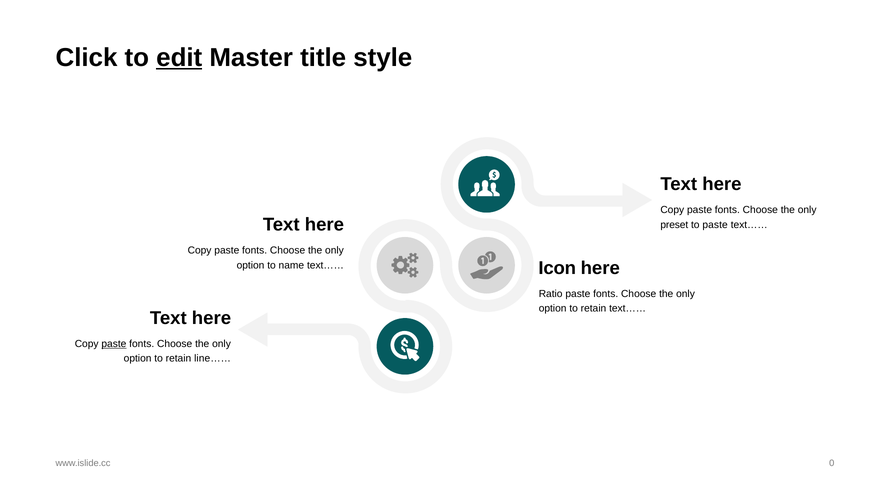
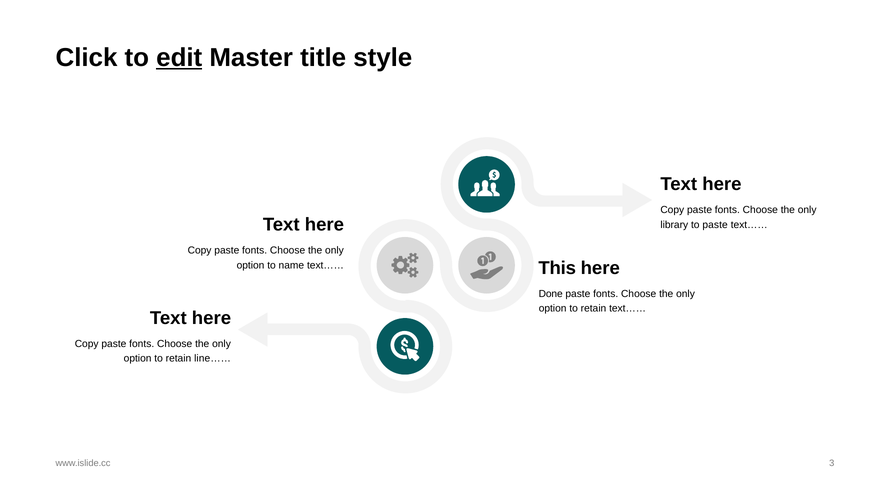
preset: preset -> library (674, 225)
Icon: Icon -> This (557, 269)
Ratio: Ratio -> Done (551, 294)
paste underline: present -> none (114, 344)
0: 0 -> 3 (832, 464)
